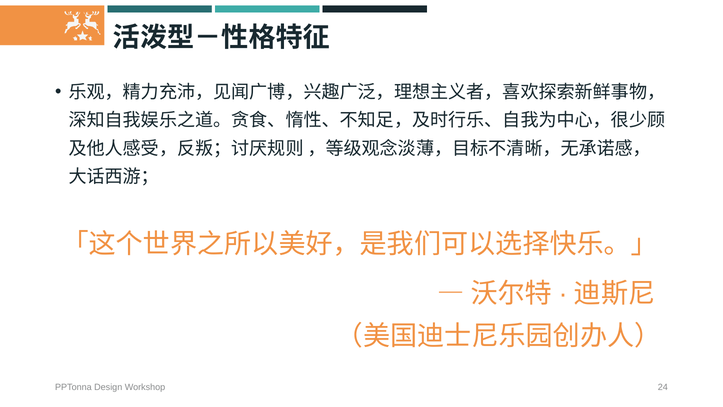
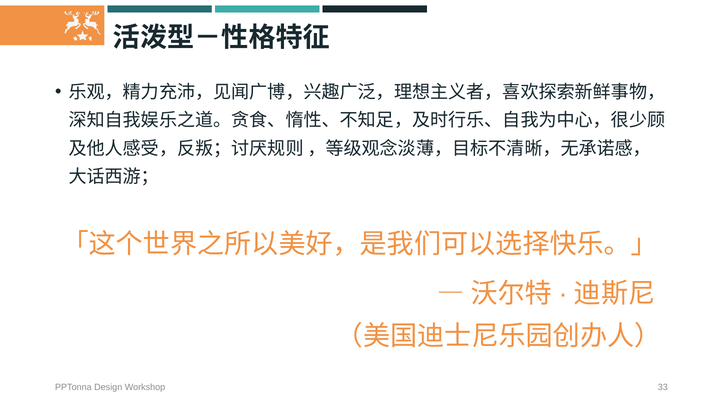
24: 24 -> 33 (663, 387)
